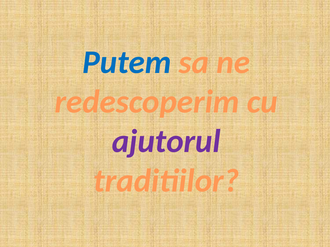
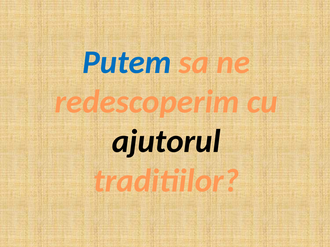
ajutorul colour: purple -> black (166, 142)
